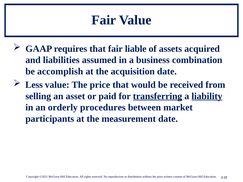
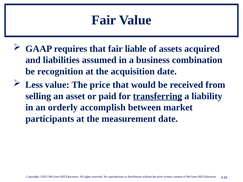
accomplish: accomplish -> recognition (60, 72)
liability underline: present -> none (207, 96)
procedures: procedures -> accomplish (103, 108)
